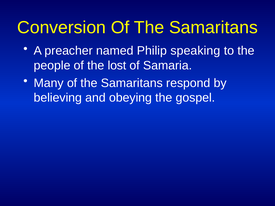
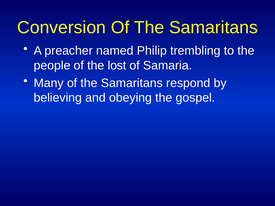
speaking: speaking -> trembling (195, 51)
